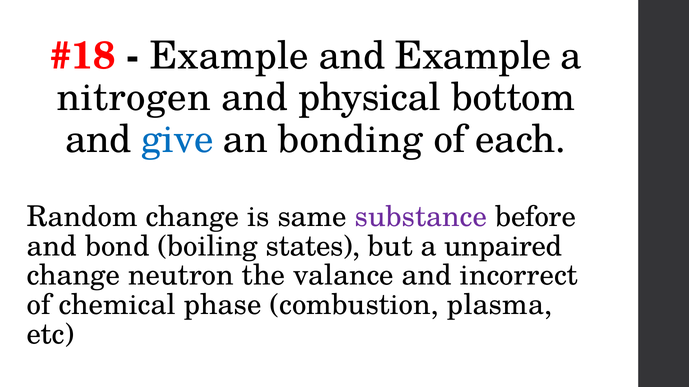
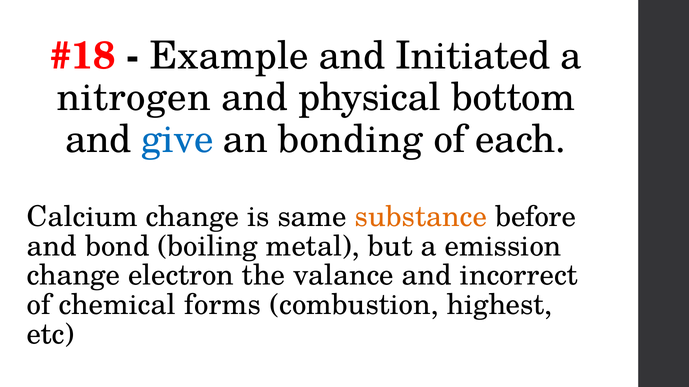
and Example: Example -> Initiated (473, 56)
Random: Random -> Calcium (82, 217)
substance colour: purple -> orange (421, 217)
states: states -> metal (313, 246)
unpaired: unpaired -> emission (503, 246)
neutron: neutron -> electron (181, 276)
phase: phase -> forms (223, 305)
plasma: plasma -> highest (500, 305)
